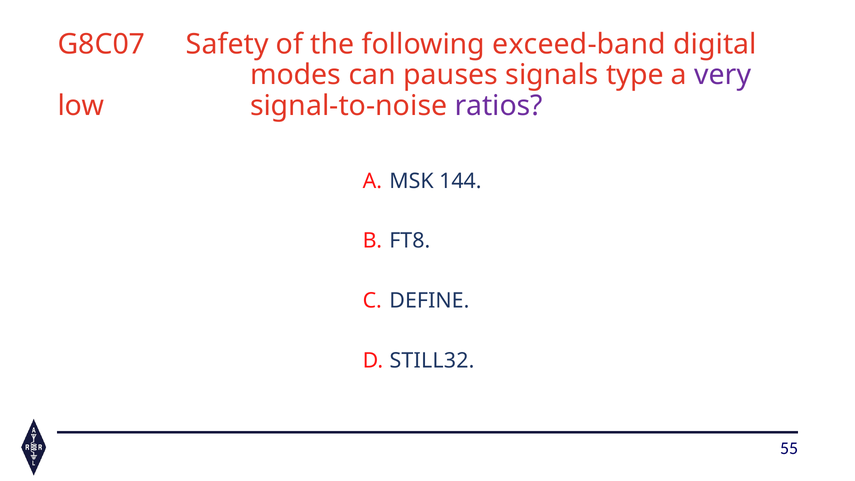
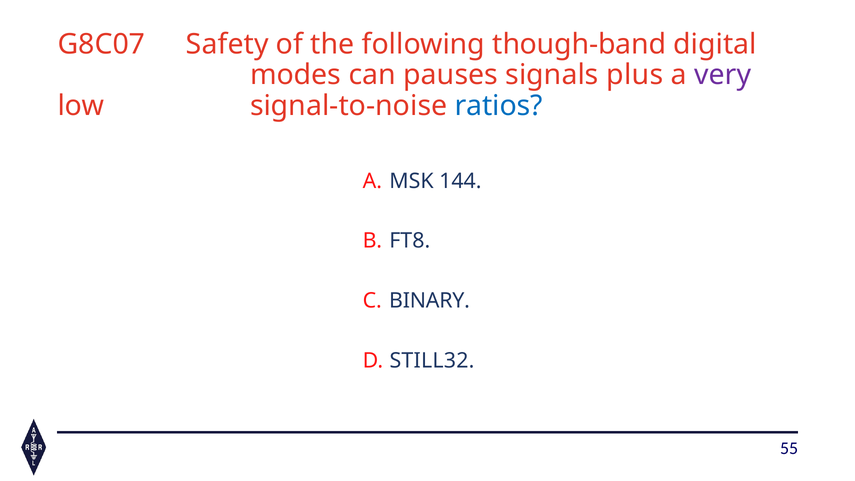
exceed-band: exceed-band -> though-band (579, 44)
type: type -> plus (635, 75)
ratios colour: purple -> blue (499, 106)
DEFINE: DEFINE -> BINARY (430, 301)
